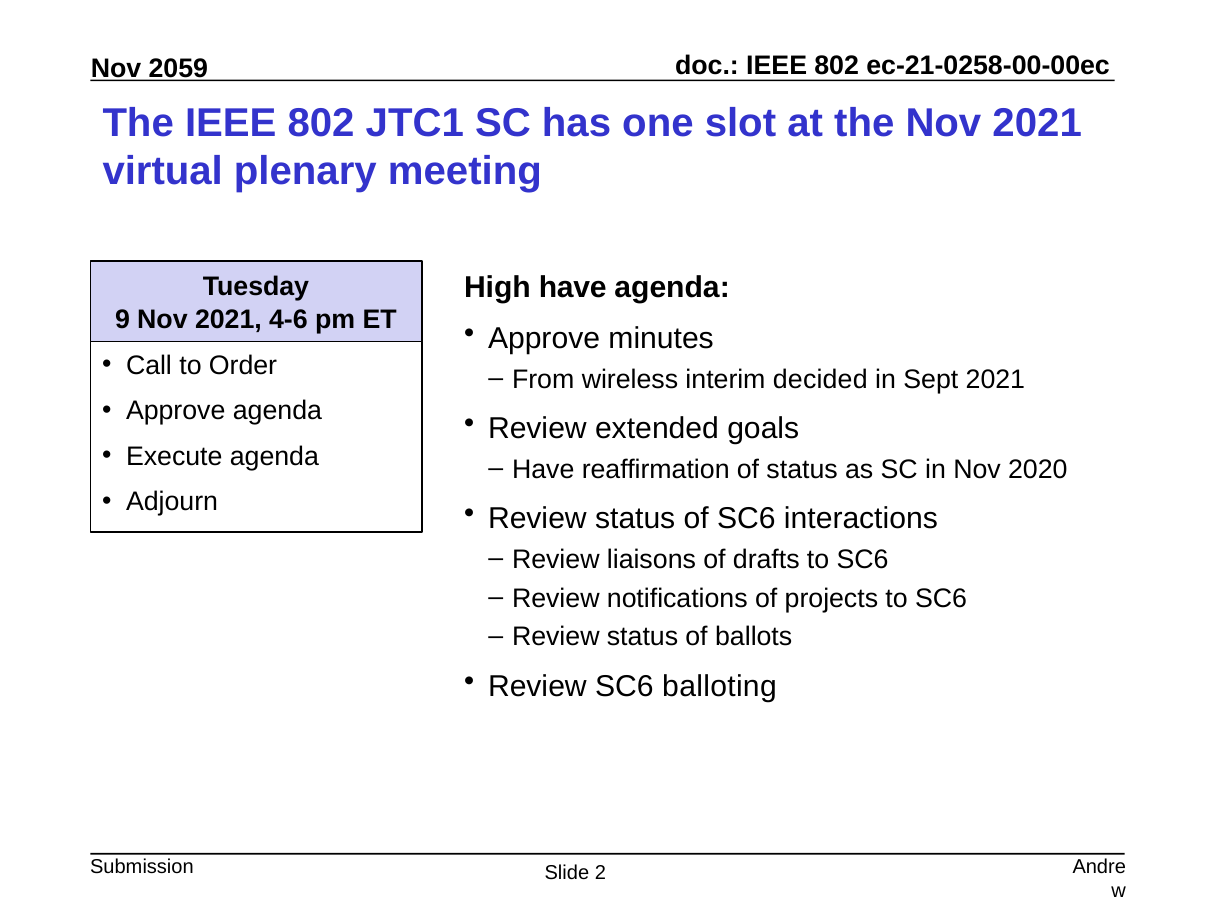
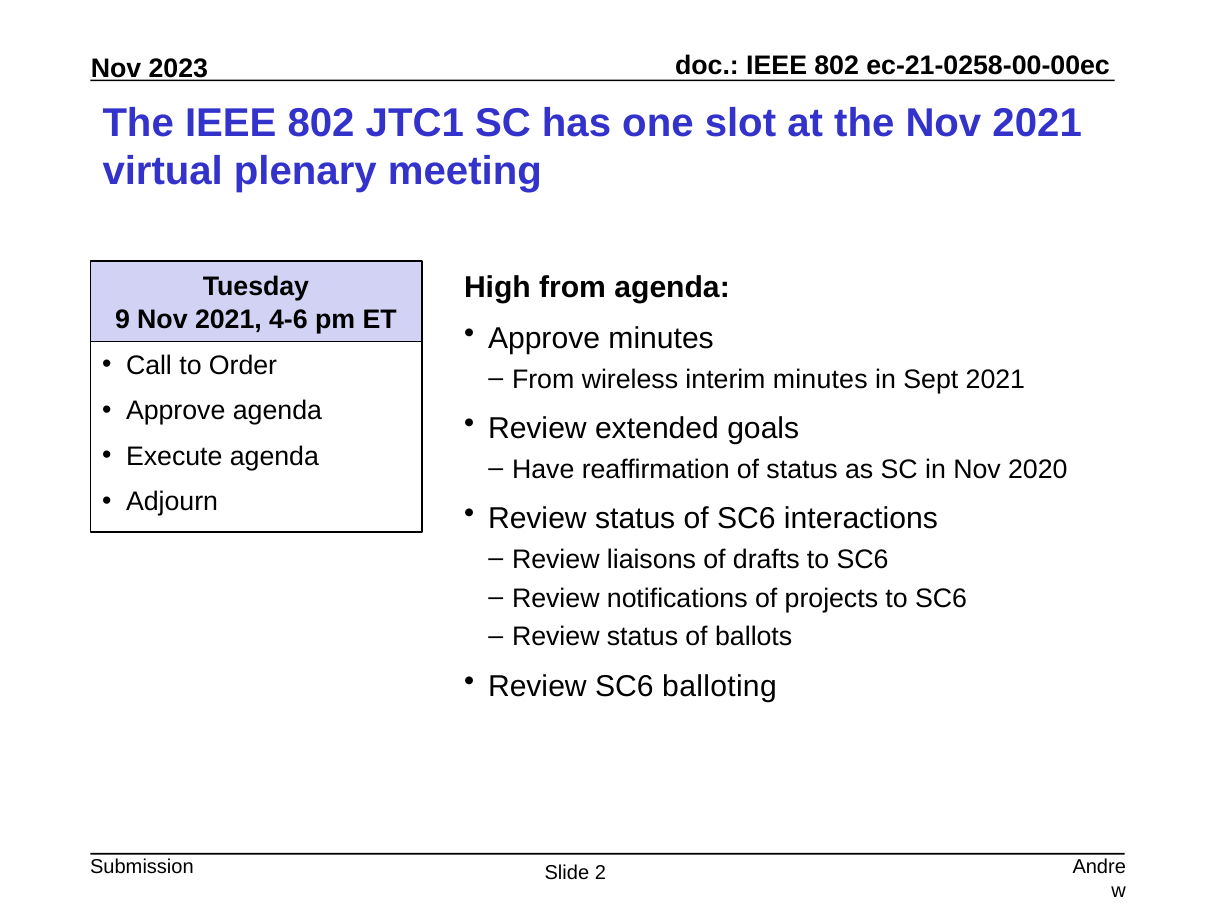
2059: 2059 -> 2023 (178, 68)
High have: have -> from (572, 287)
interim decided: decided -> minutes (820, 379)
